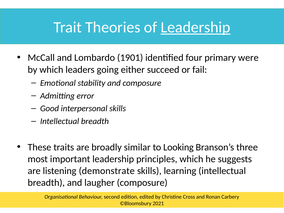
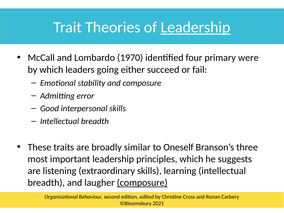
1901: 1901 -> 1970 (130, 58)
Looking: Looking -> Oneself (178, 147)
demonstrate: demonstrate -> extraordinary (107, 171)
composure underline: none -> present (142, 183)
